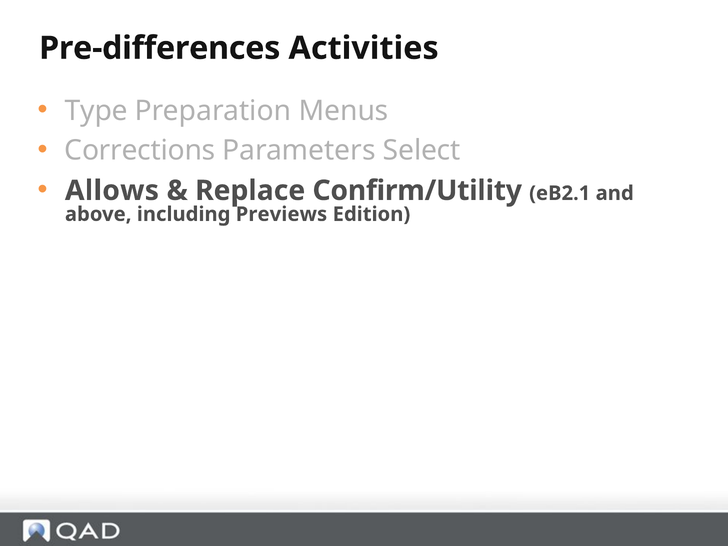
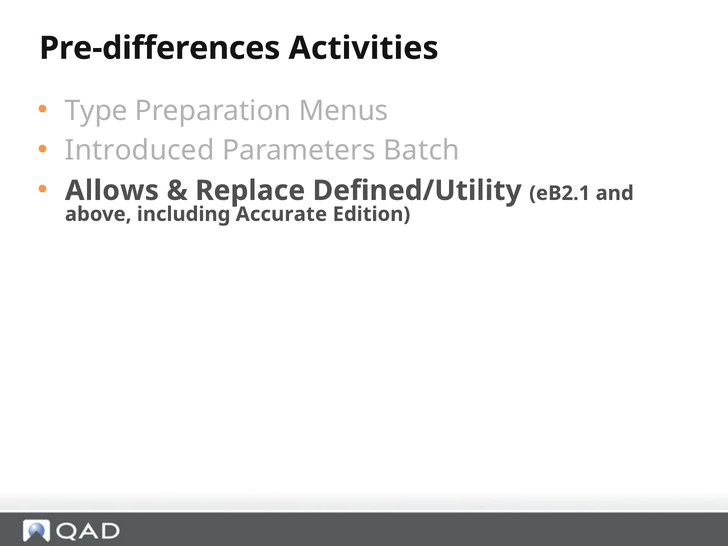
Corrections: Corrections -> Introduced (140, 151)
Select: Select -> Batch (422, 151)
Confirm/Utility: Confirm/Utility -> Defined/Utility (417, 191)
Previews: Previews -> Accurate (281, 214)
